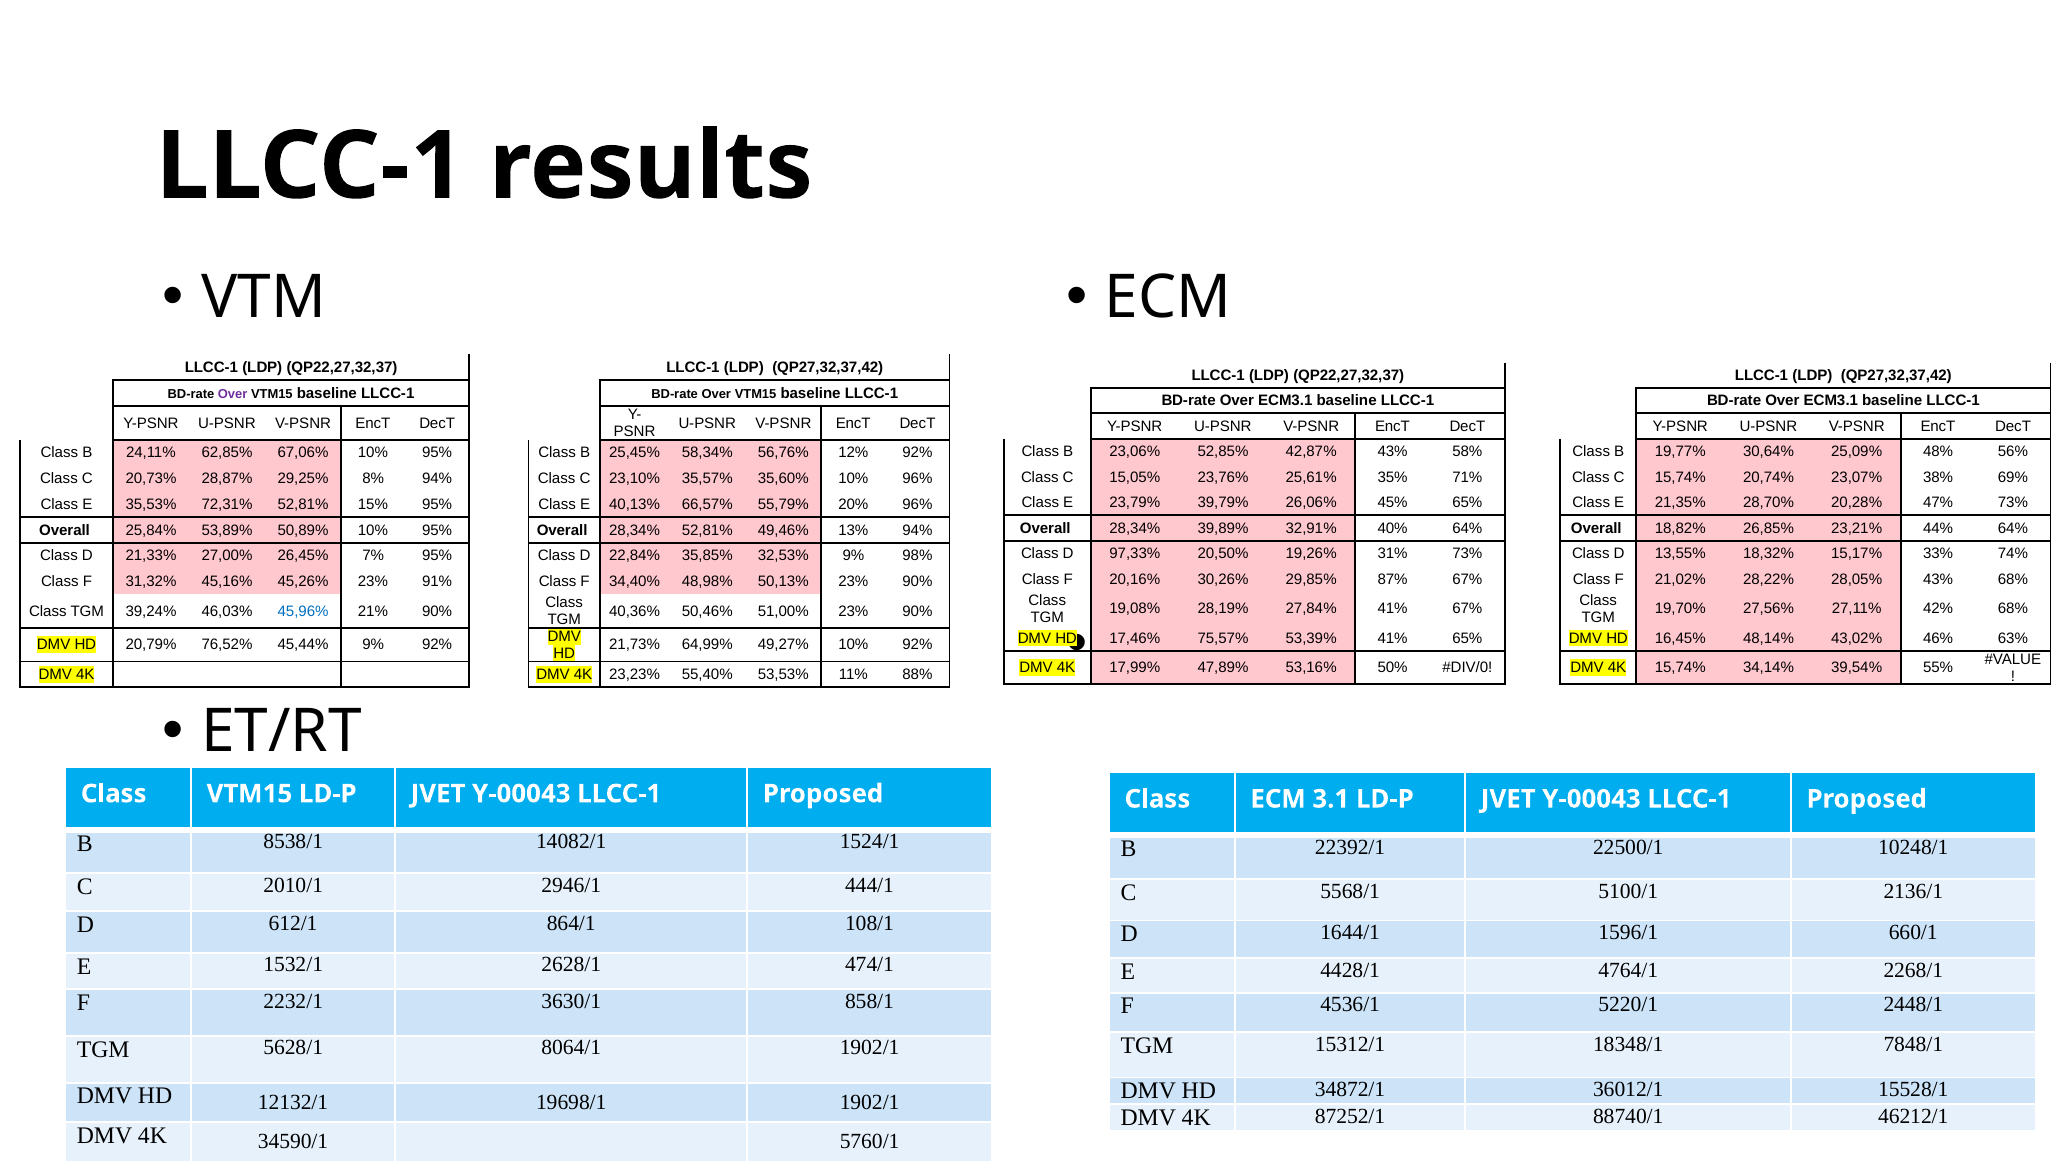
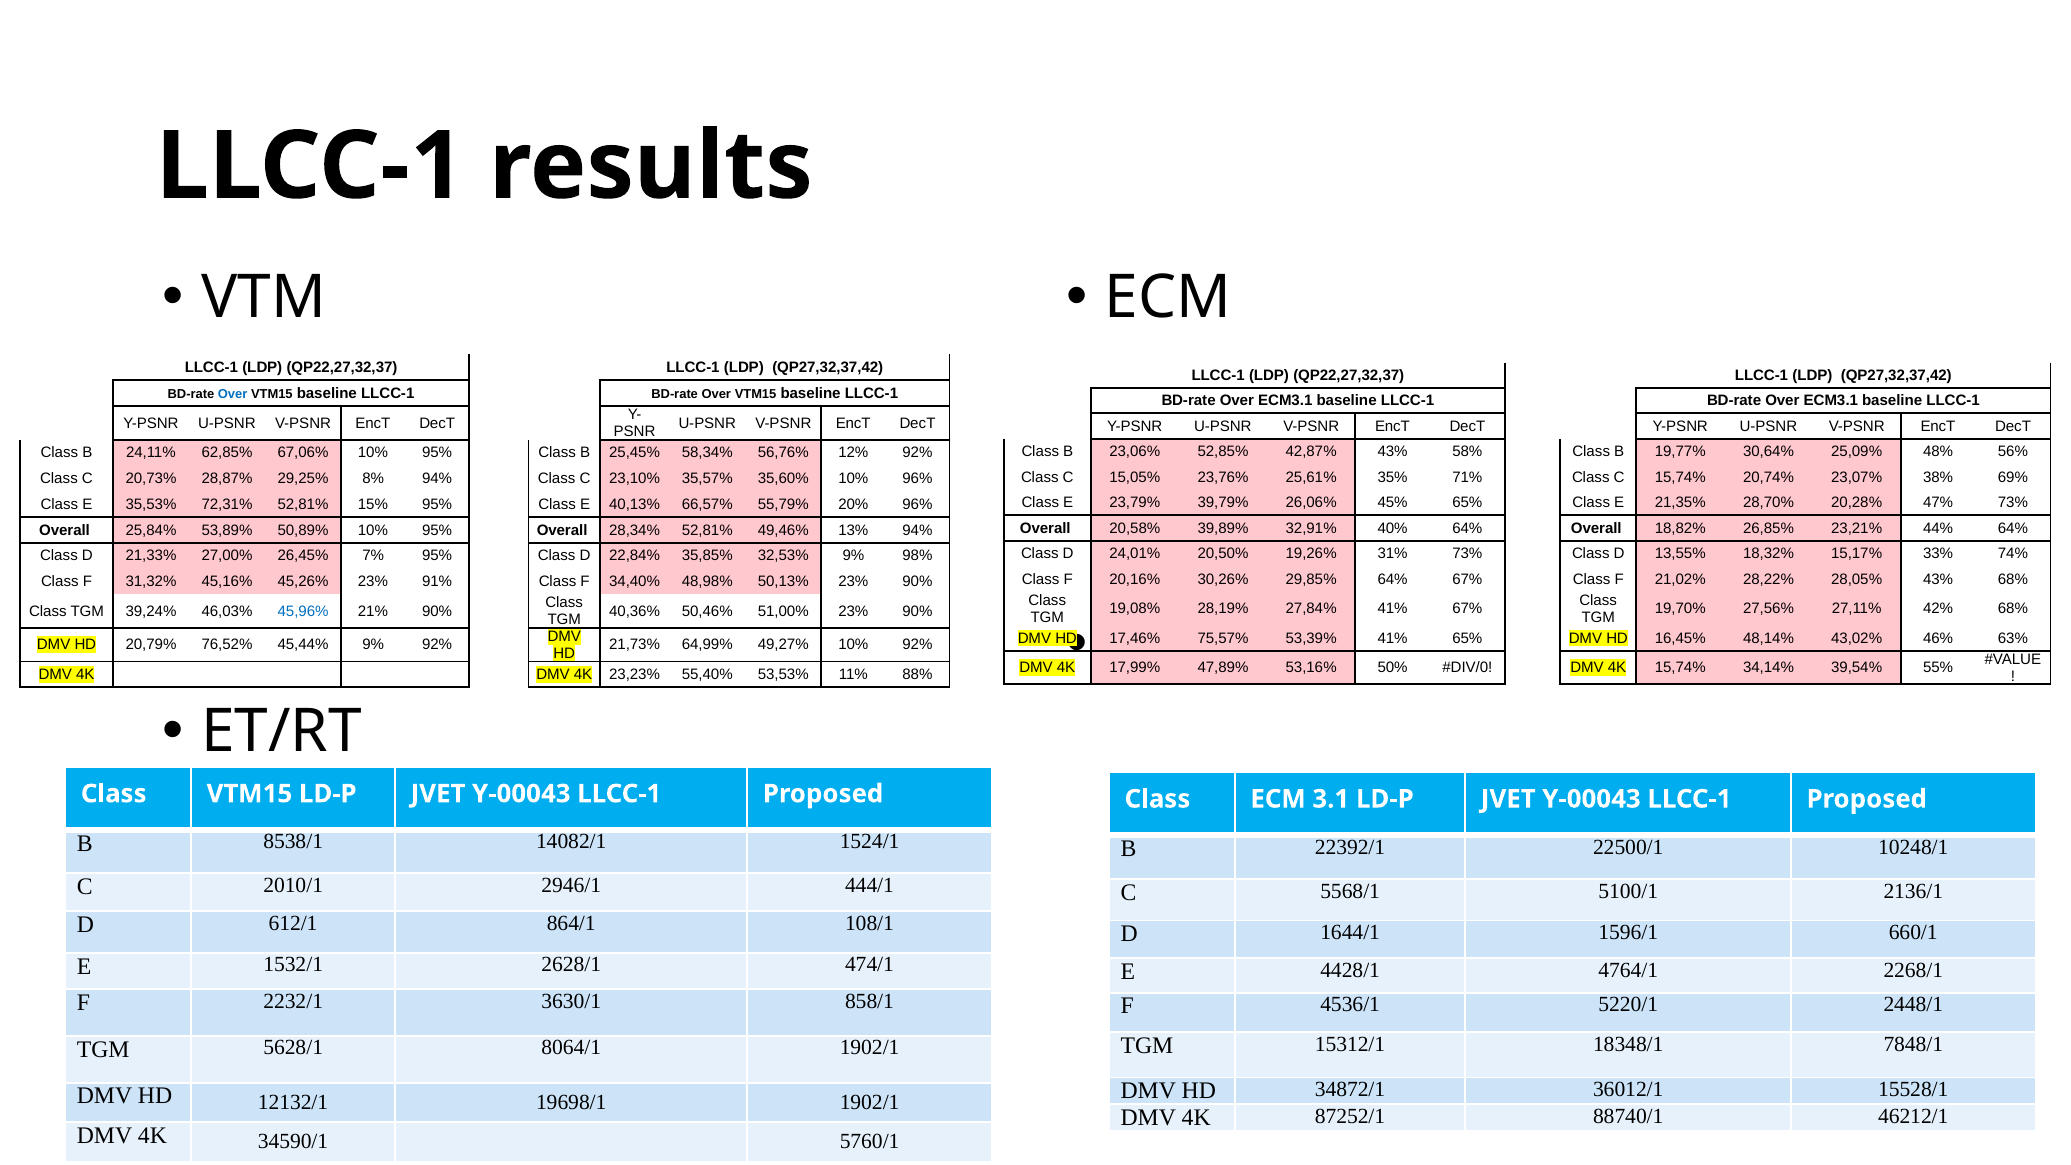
Over colour: purple -> blue (233, 394)
28,34%: 28,34% -> 20,58% (1135, 528)
97,33%: 97,33% -> 24,01% (1135, 554)
29,85% 87%: 87% -> 64% (1393, 579)
